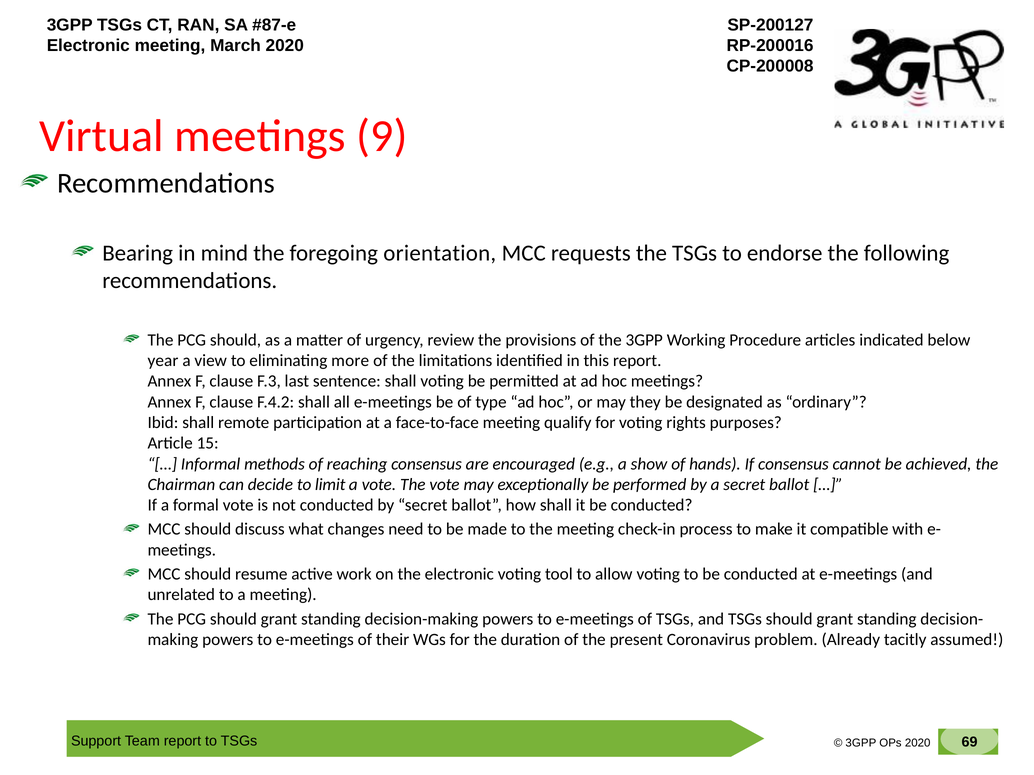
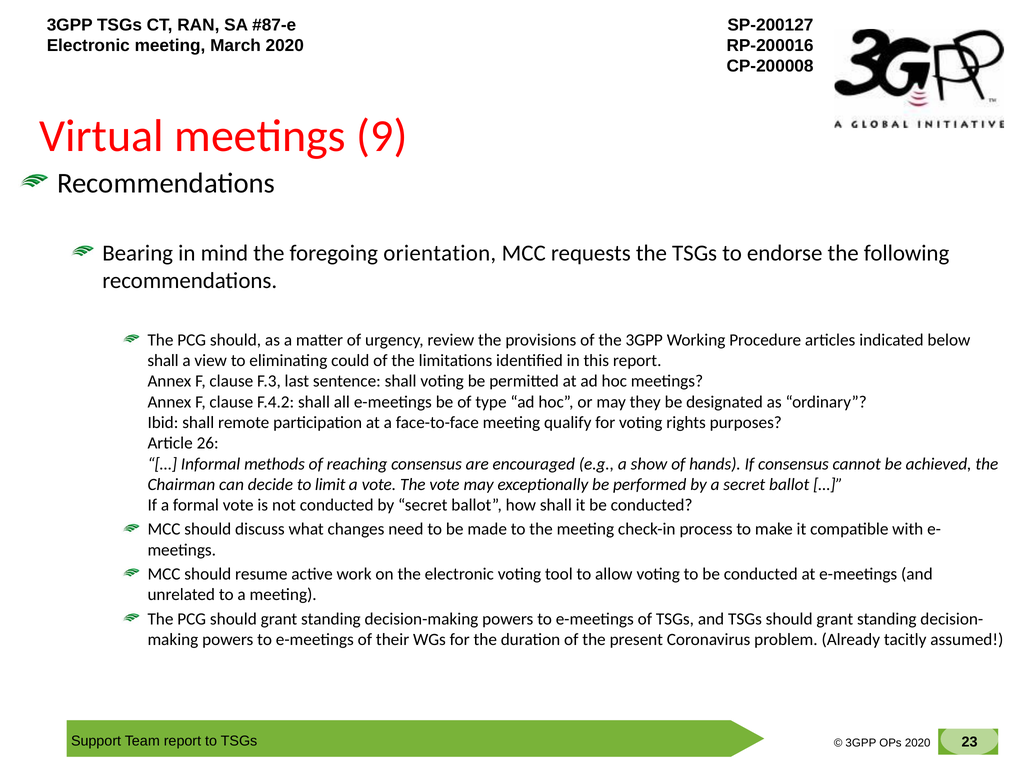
year: year -> shall (163, 361)
more: more -> could (350, 361)
15: 15 -> 26 (208, 443)
69: 69 -> 23 (970, 742)
